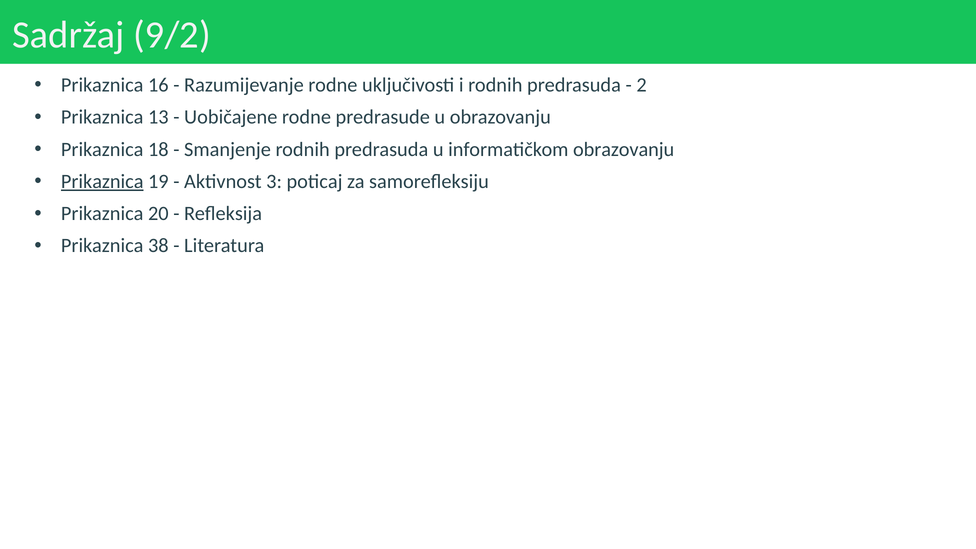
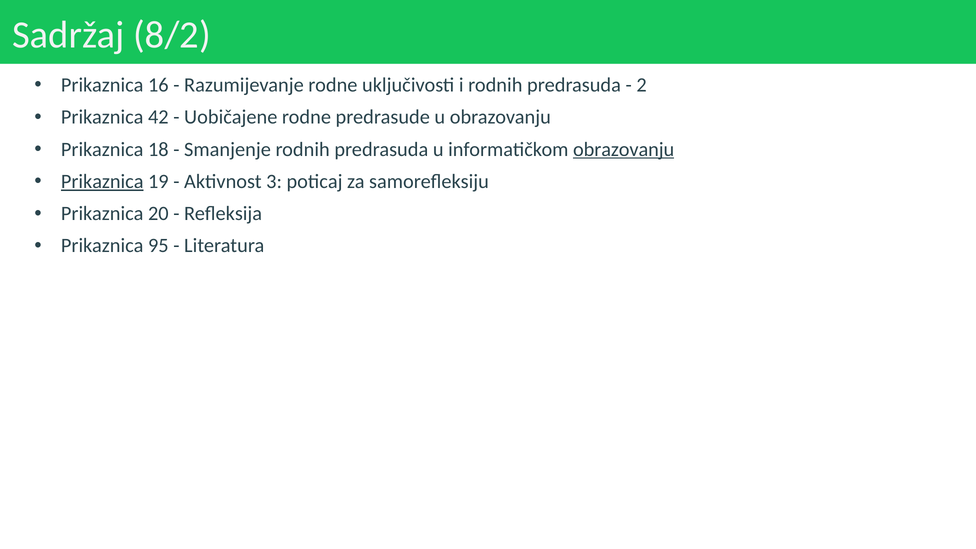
9/2: 9/2 -> 8/2 (172, 35)
13: 13 -> 42 (158, 117)
obrazovanju underline: none -> present (624, 149)
38: 38 -> 95 (158, 246)
